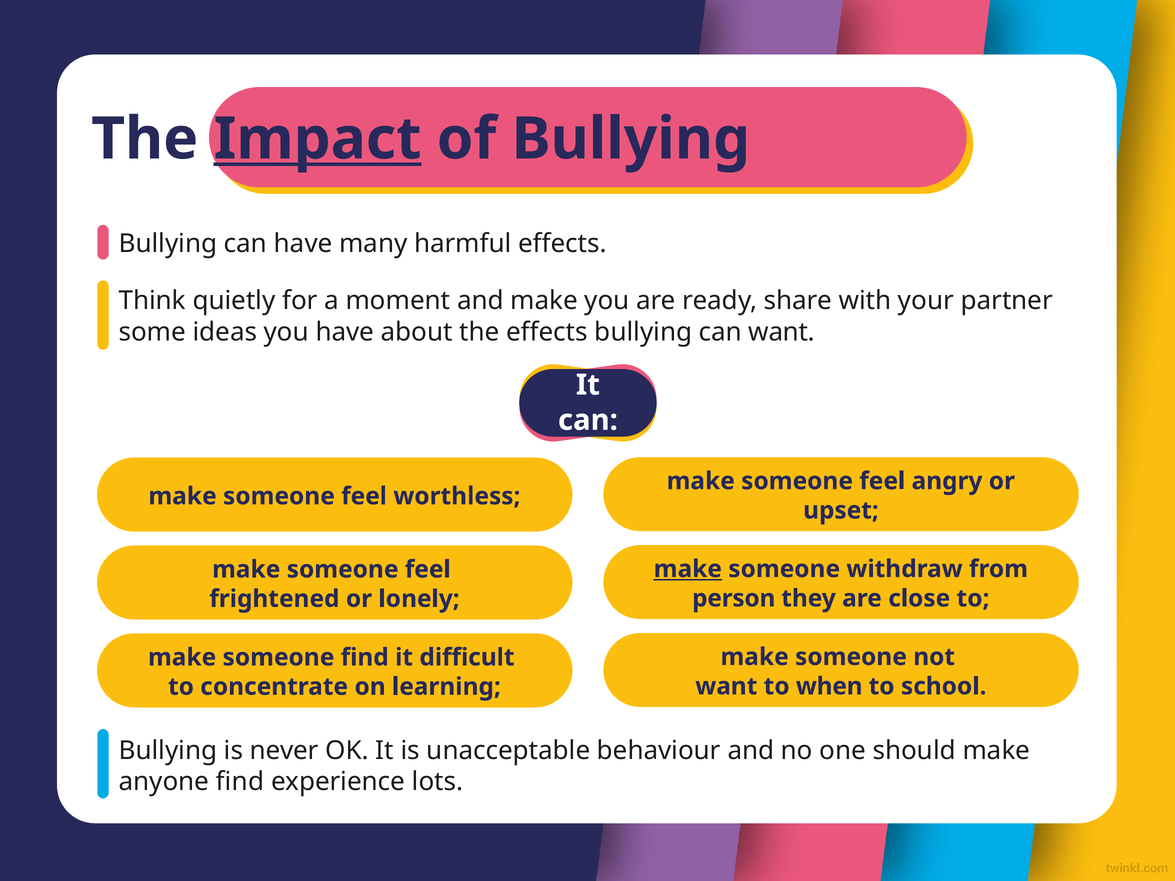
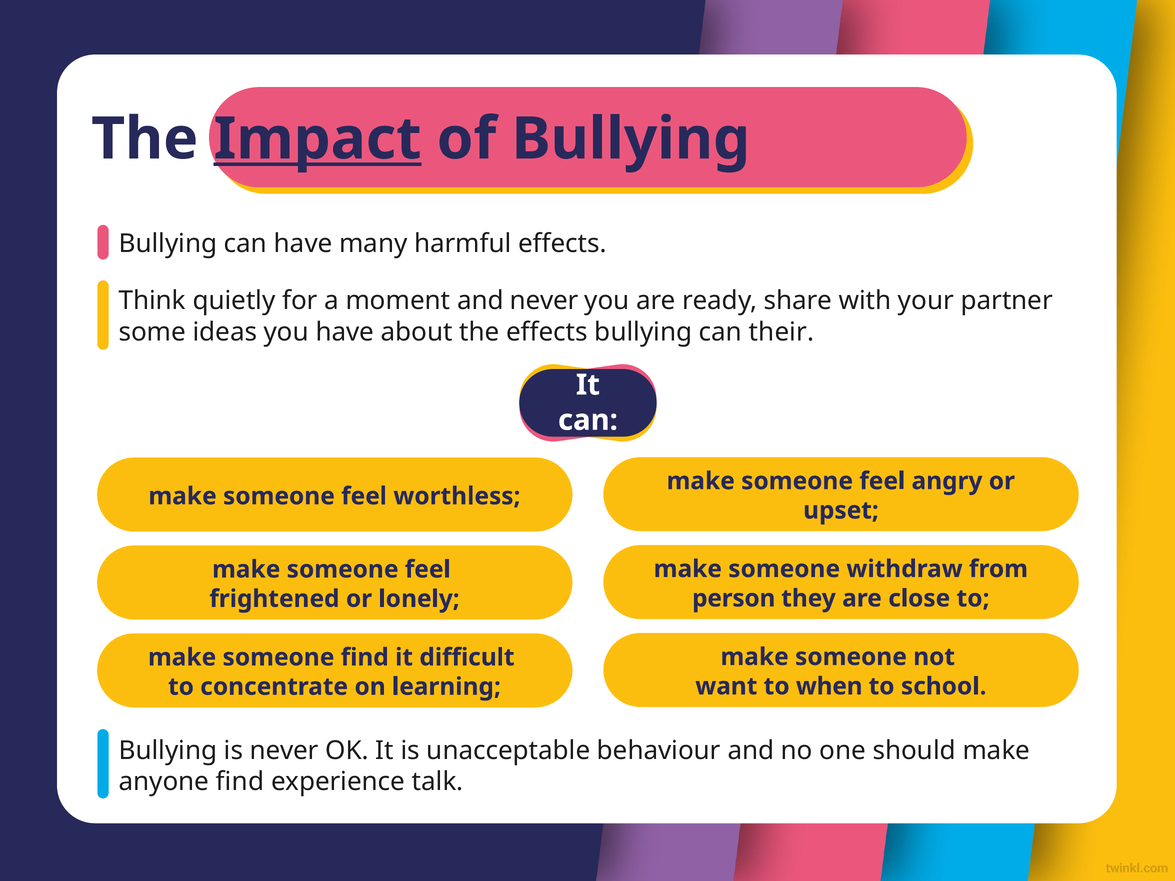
and make: make -> never (544, 301)
can want: want -> their (781, 332)
make underline: present -> none (688, 569)
lots: lots -> talk (438, 782)
